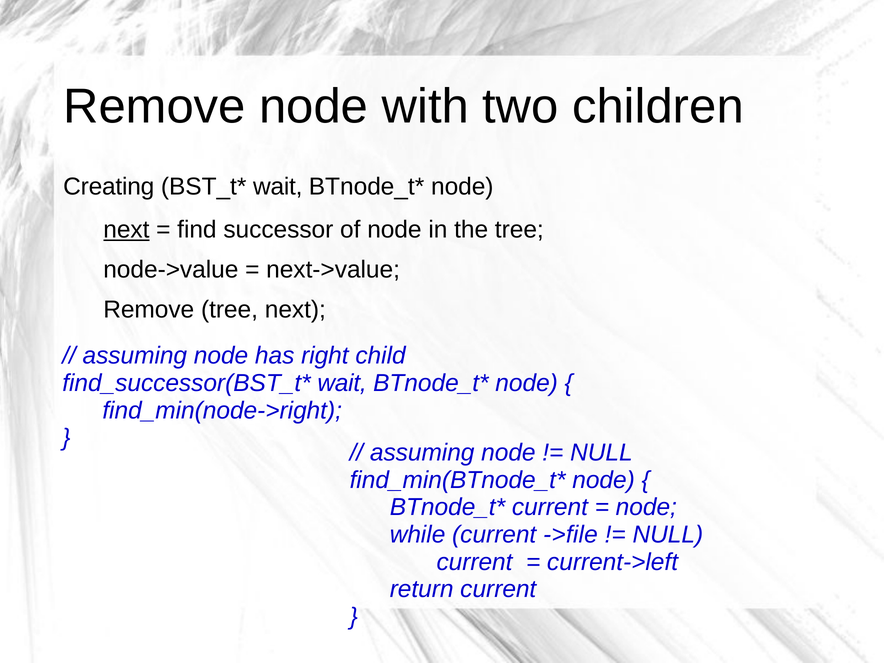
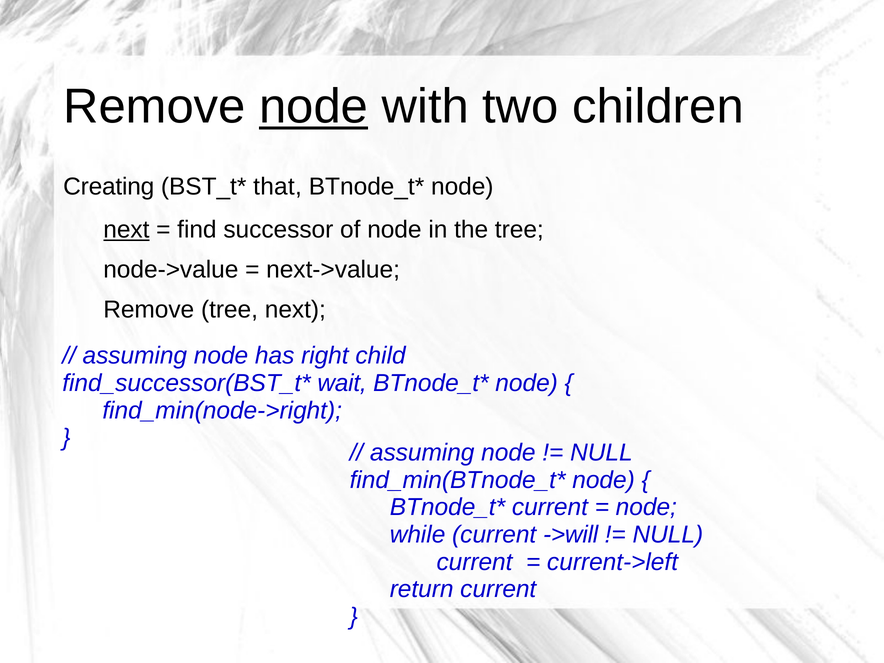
node underline: none -> present (314, 107)
wait: wait -> that (278, 187)
->file: ->file -> ->will (571, 535)
